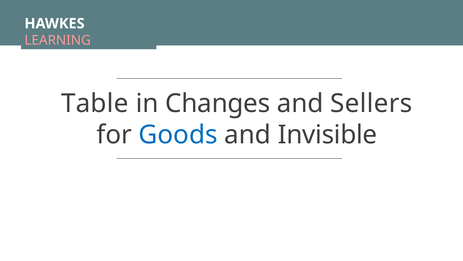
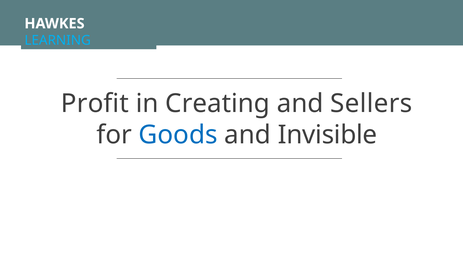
LEARNING colour: pink -> light blue (58, 40)
Table: Table -> Profit (95, 103)
Changes: Changes -> Creating (218, 103)
